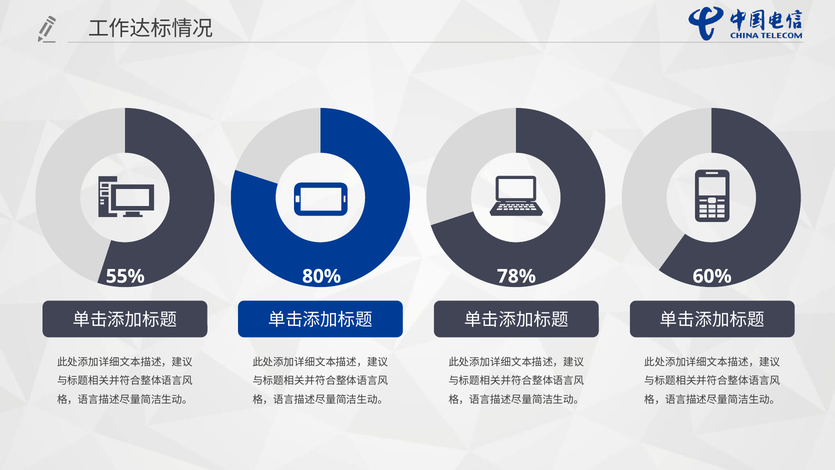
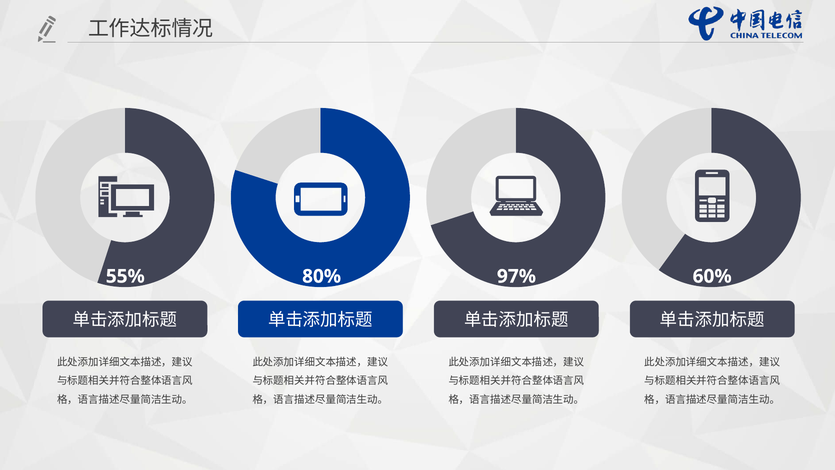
78%: 78% -> 97% (516, 276)
